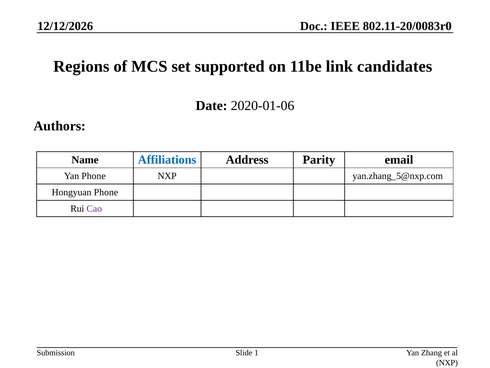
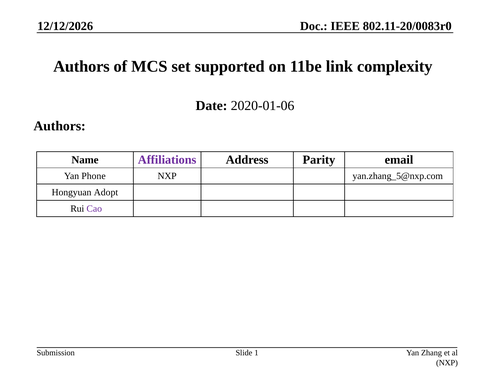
Regions: Regions -> Authors (81, 66)
candidates: candidates -> complexity (395, 66)
Affiliations colour: blue -> purple (167, 160)
Hongyuan Phone: Phone -> Adopt (106, 192)
